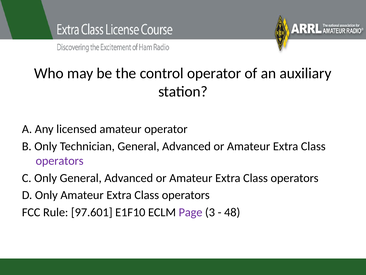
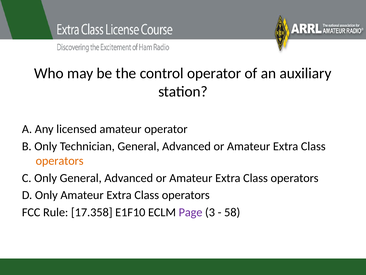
operators colour: purple -> orange (60, 161)
97.601: 97.601 -> 17.358 (92, 212)
48: 48 -> 58 (232, 212)
